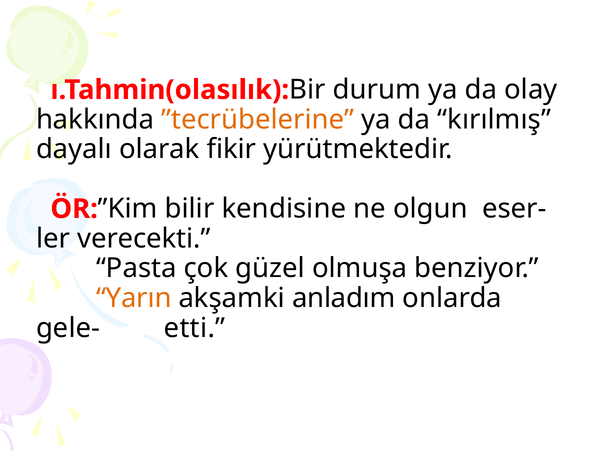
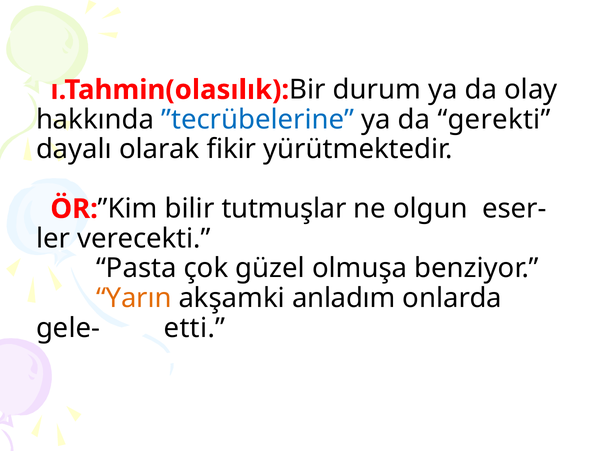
”tecrübelerine colour: orange -> blue (258, 120)
kırılmış: kırılmış -> gerekti (494, 120)
kendisine: kendisine -> tutmuşlar (284, 209)
